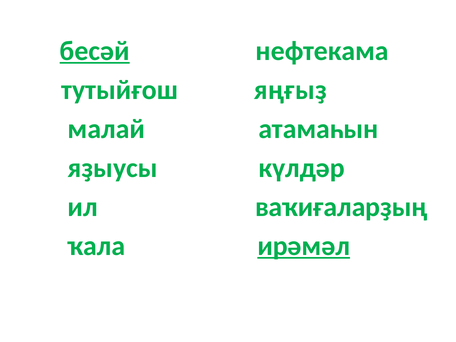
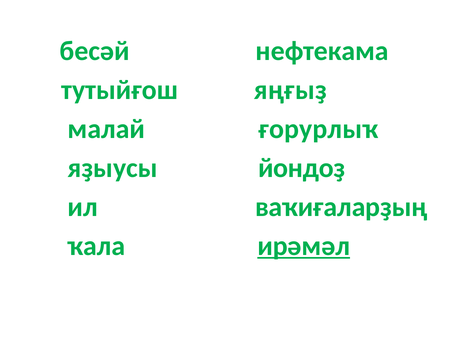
бесәй underline: present -> none (95, 51)
атамаһын: атамаһын -> ғорурлыҡ (318, 129)
күлдәр: күлдәр -> йондоҙ (302, 168)
